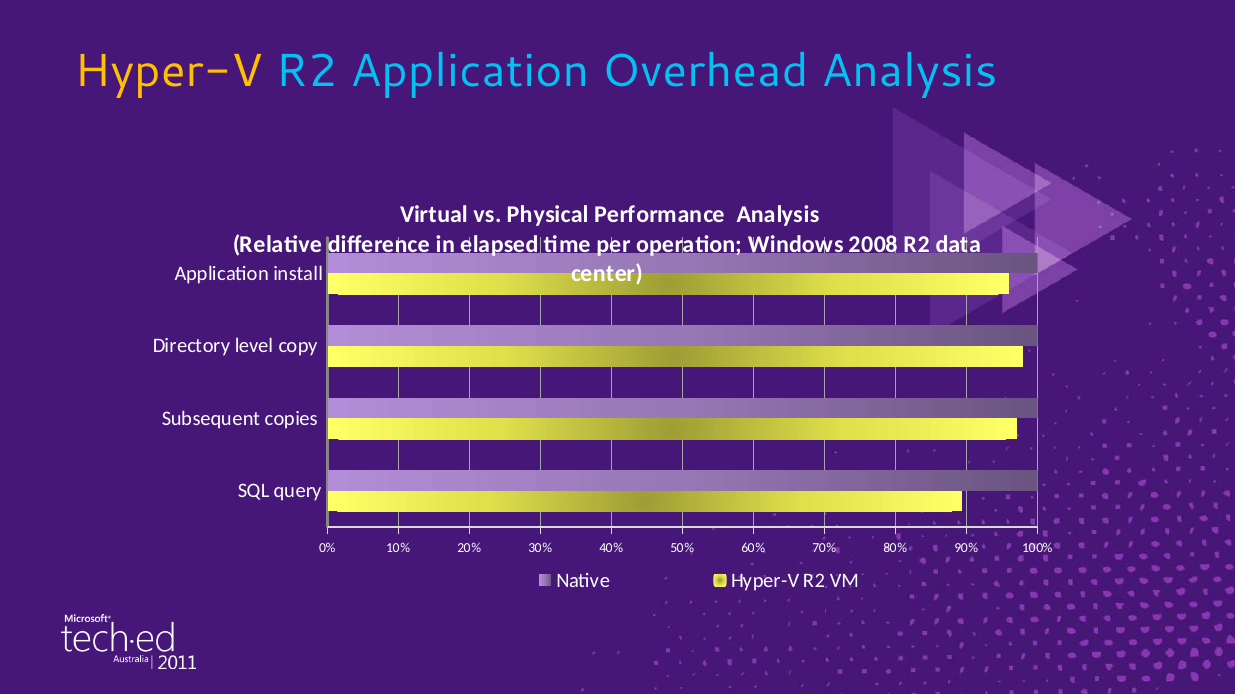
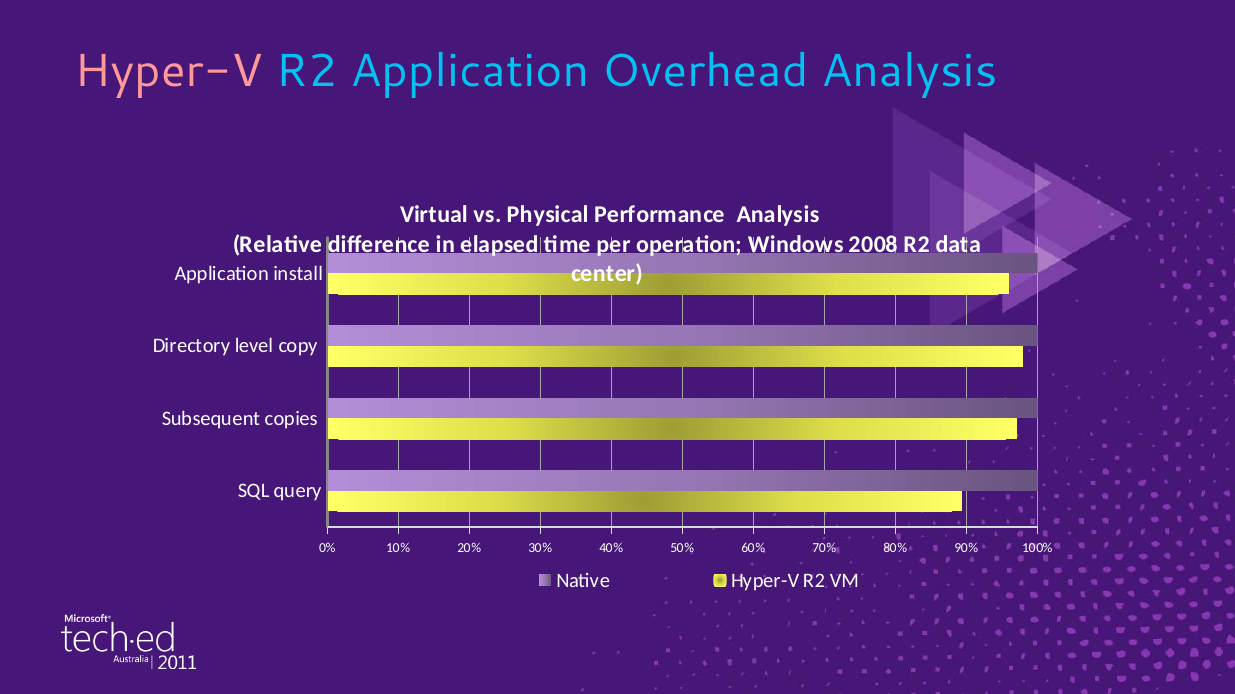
Hyper-V colour: yellow -> pink (168, 71)
